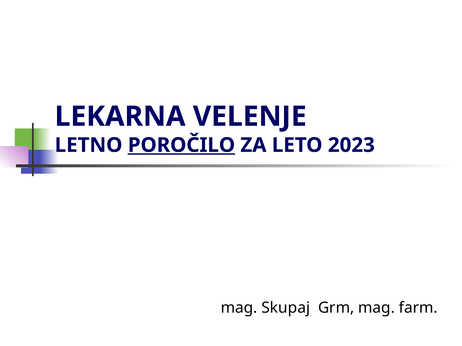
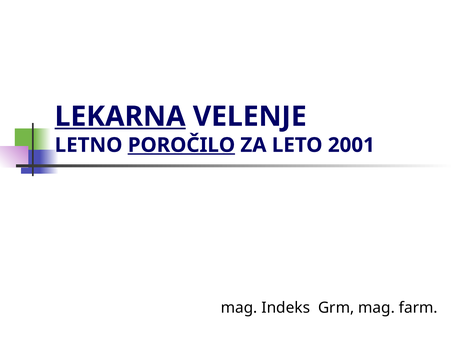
LEKARNA underline: none -> present (120, 117)
2023: 2023 -> 2001 (351, 145)
Skupaj: Skupaj -> Indeks (286, 308)
